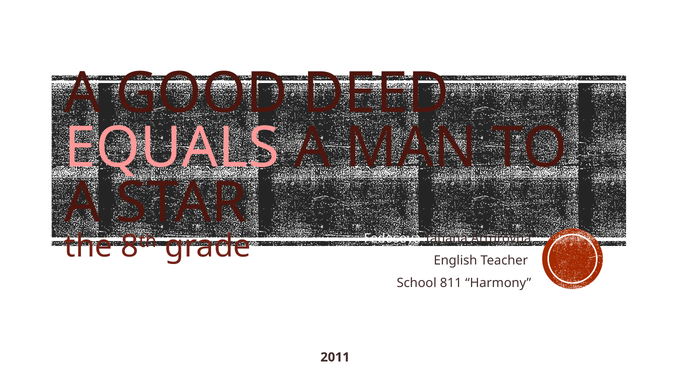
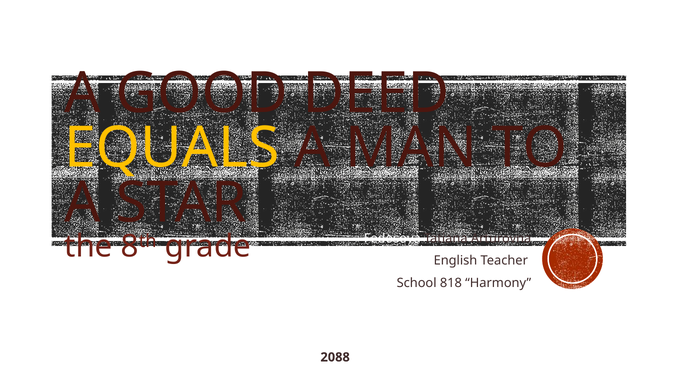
EQUALS colour: pink -> yellow (172, 148)
811: 811 -> 818 (451, 283)
2011: 2011 -> 2088 (335, 358)
